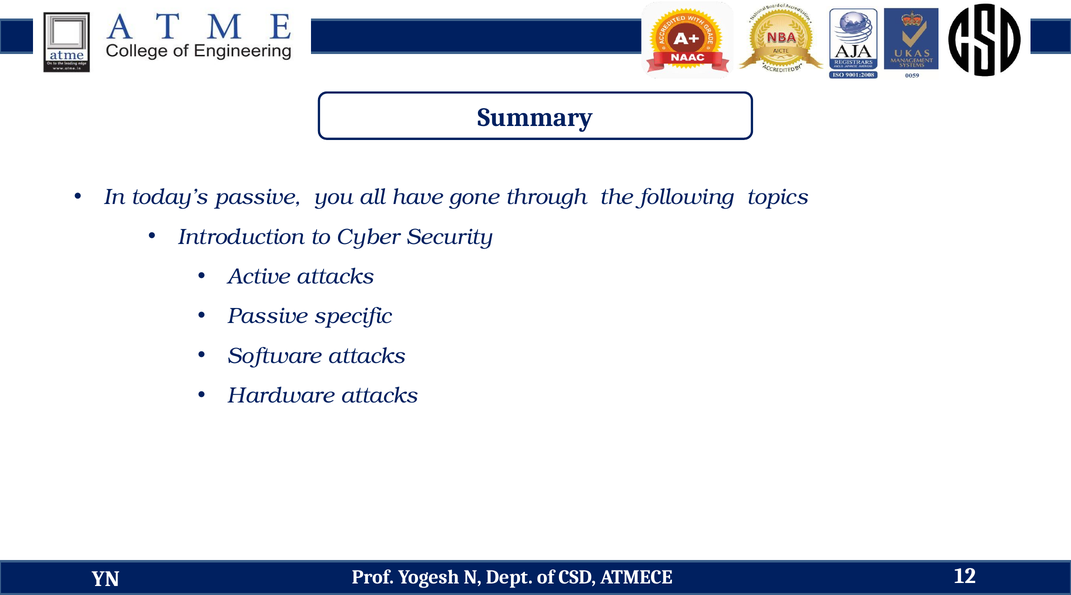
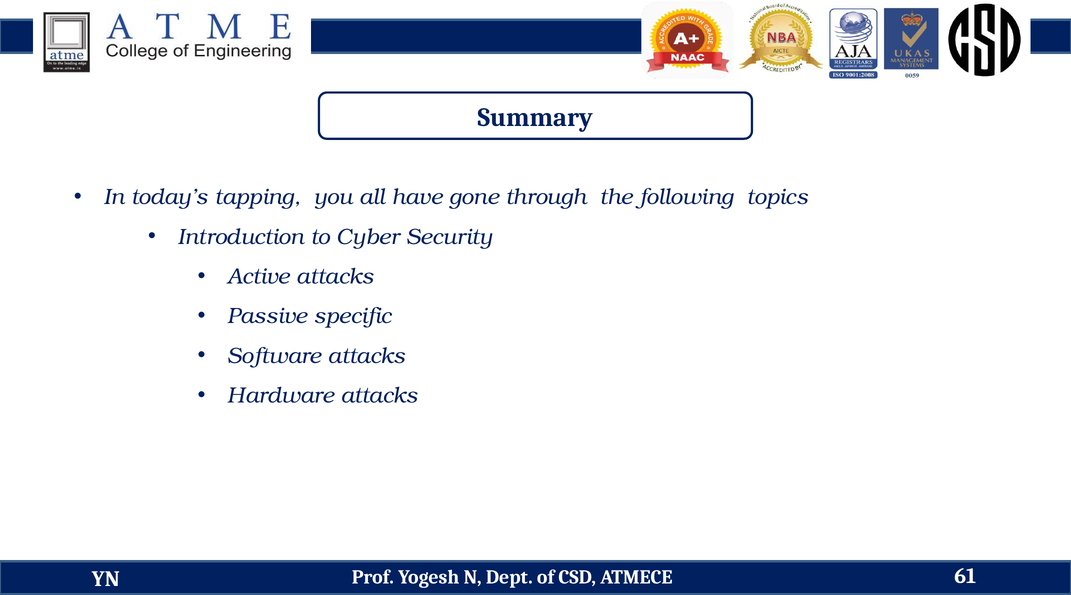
today’s passive: passive -> tapping (258, 197)
12: 12 -> 61 (965, 576)
